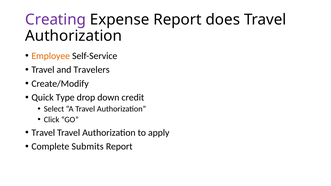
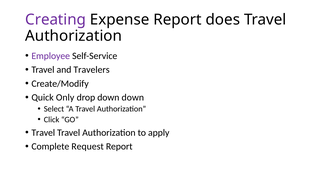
Employee colour: orange -> purple (51, 56)
Type: Type -> Only (65, 98)
down credit: credit -> down (133, 98)
Submits: Submits -> Request (88, 147)
